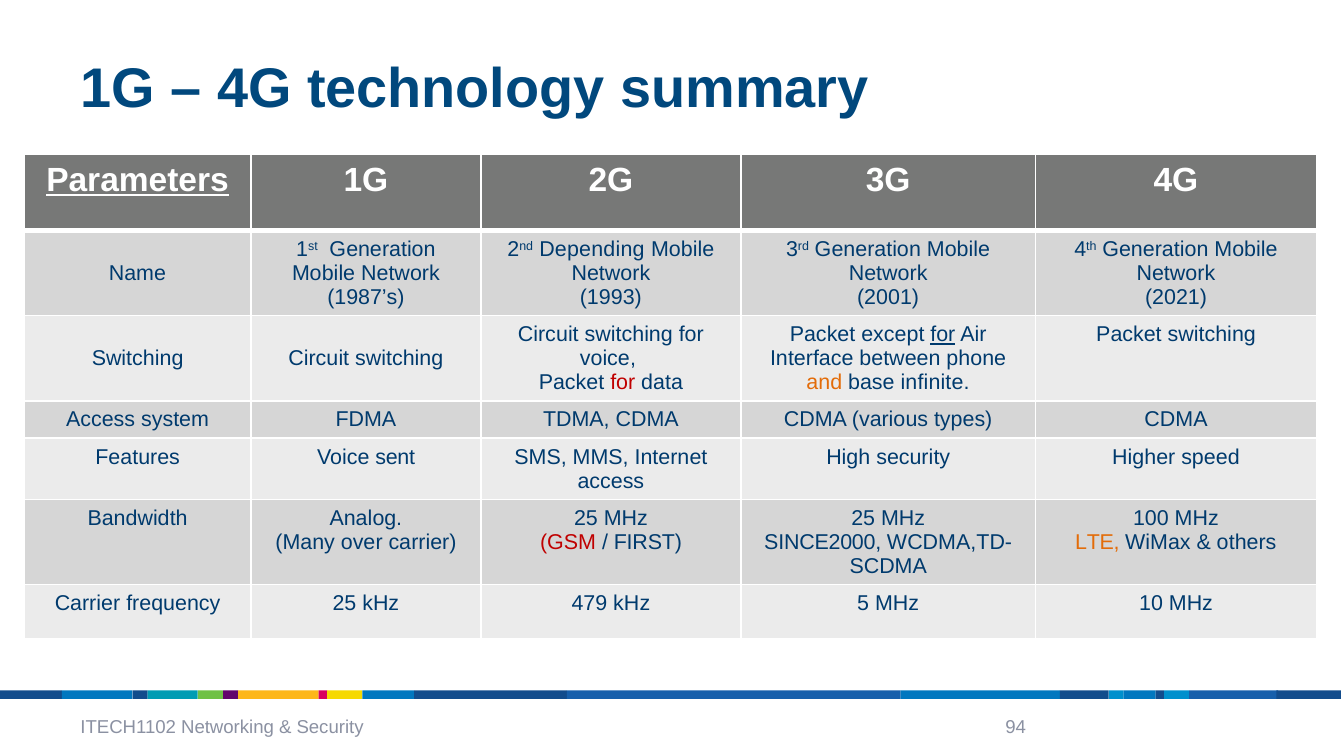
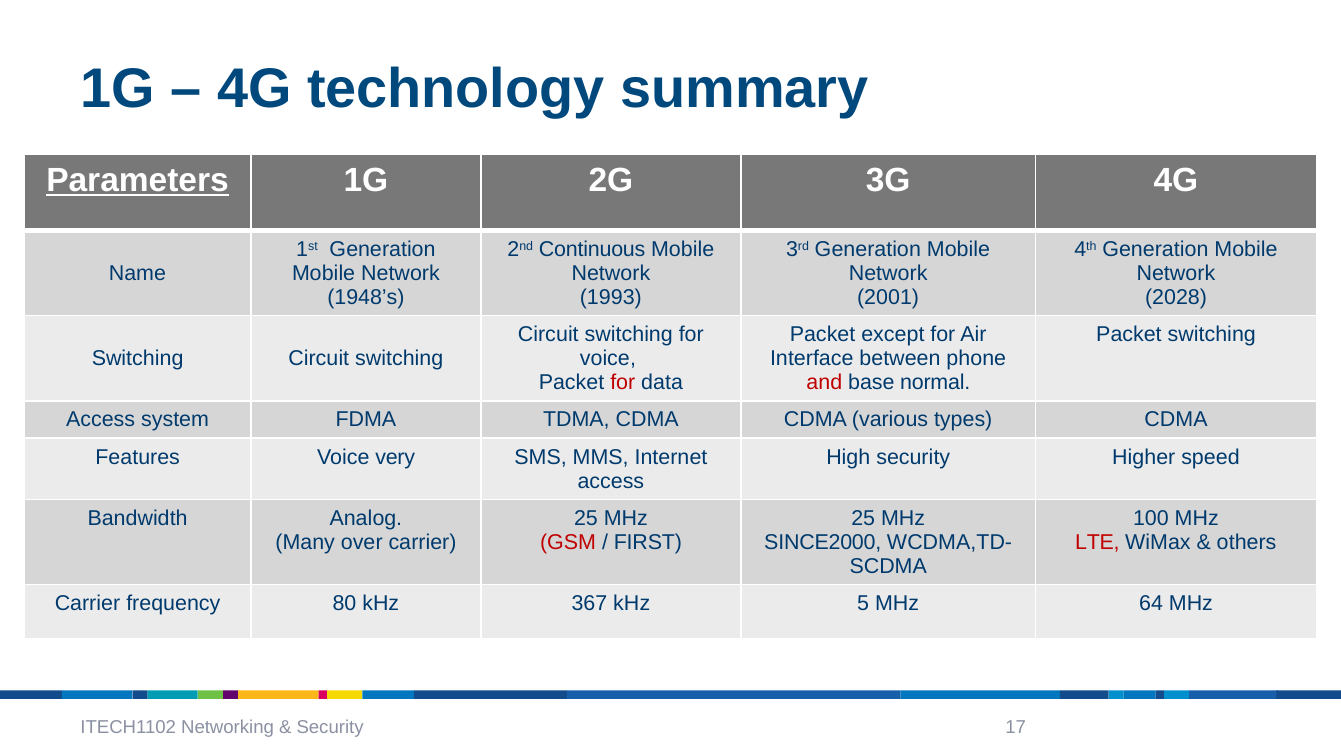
Depending: Depending -> Continuous (592, 250)
1987’s: 1987’s -> 1948’s (366, 298)
2021: 2021 -> 2028 (1176, 298)
for underline: present -> none (943, 335)
and colour: orange -> red (824, 383)
infinite: infinite -> normal (935, 383)
sent: sent -> very (395, 457)
LTE colour: orange -> red (1097, 543)
frequency 25: 25 -> 80 (345, 604)
479: 479 -> 367 (589, 604)
10: 10 -> 64 (1151, 604)
94: 94 -> 17 (1016, 728)
